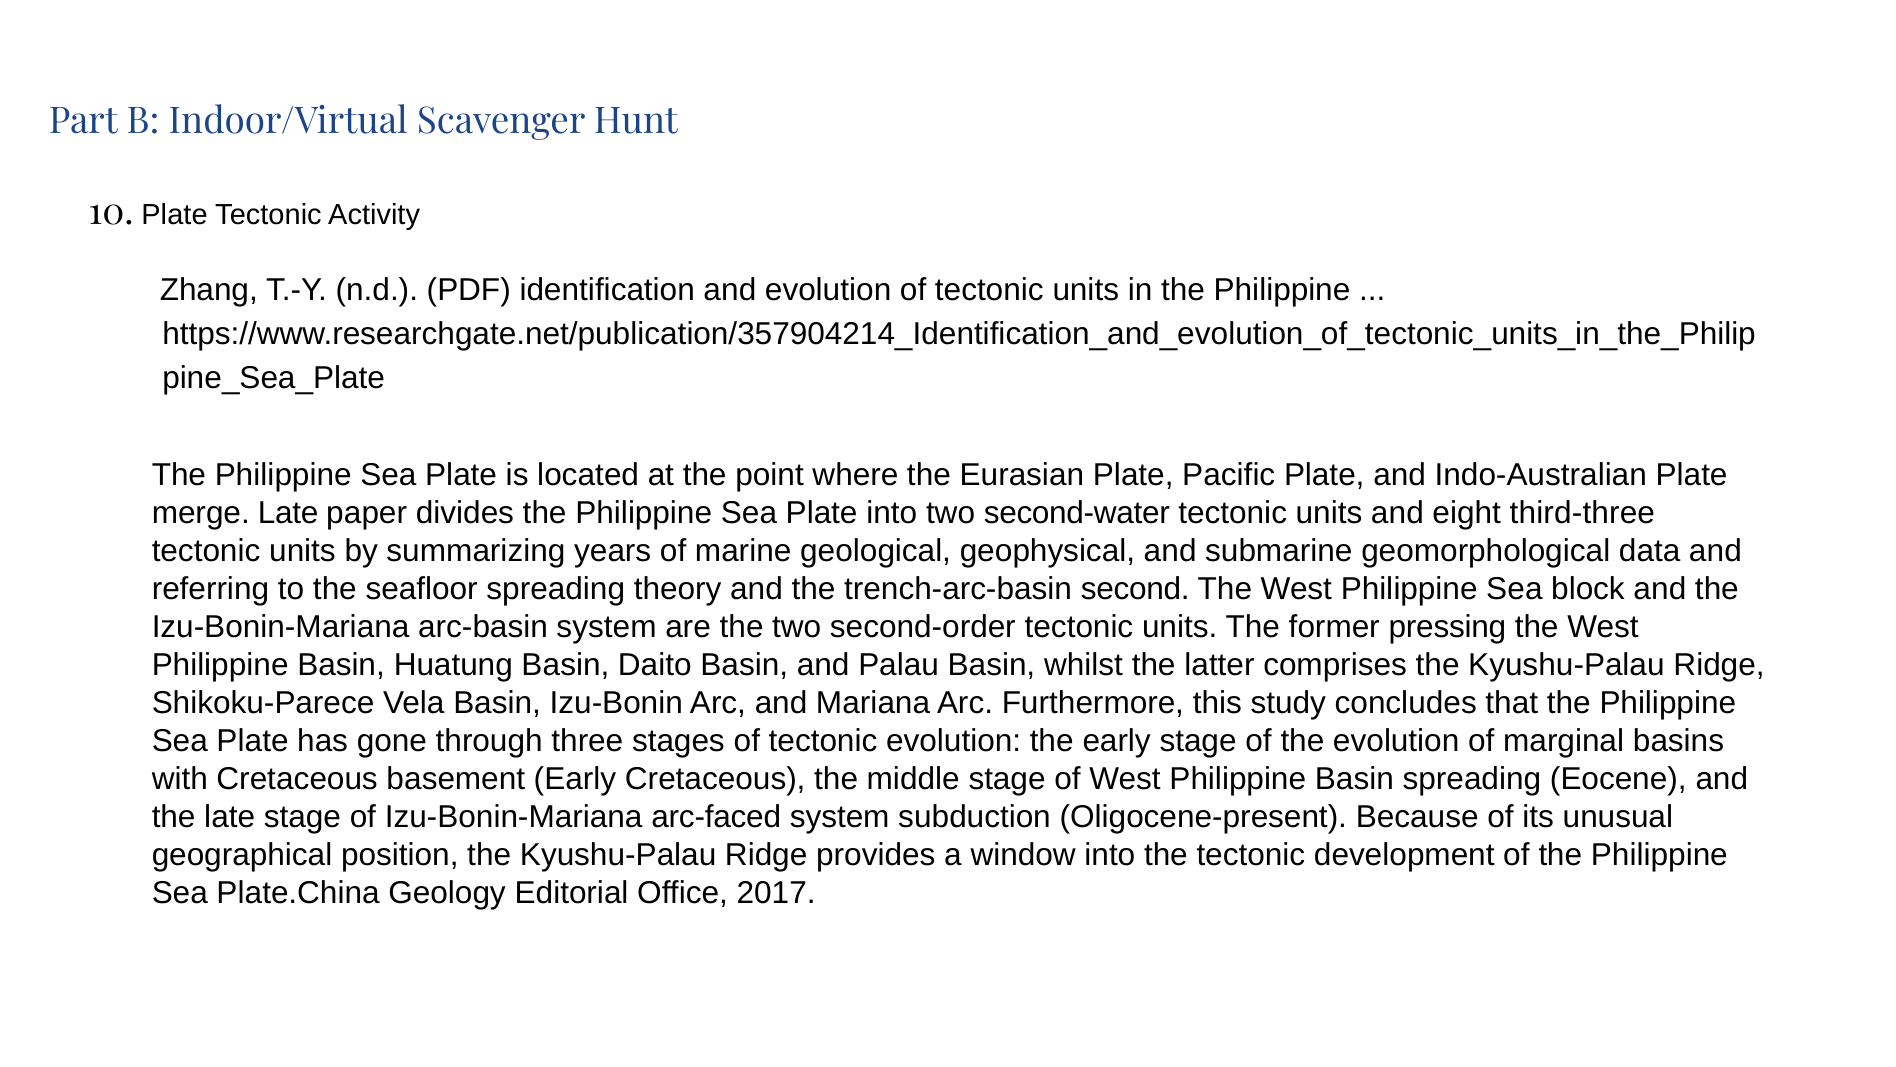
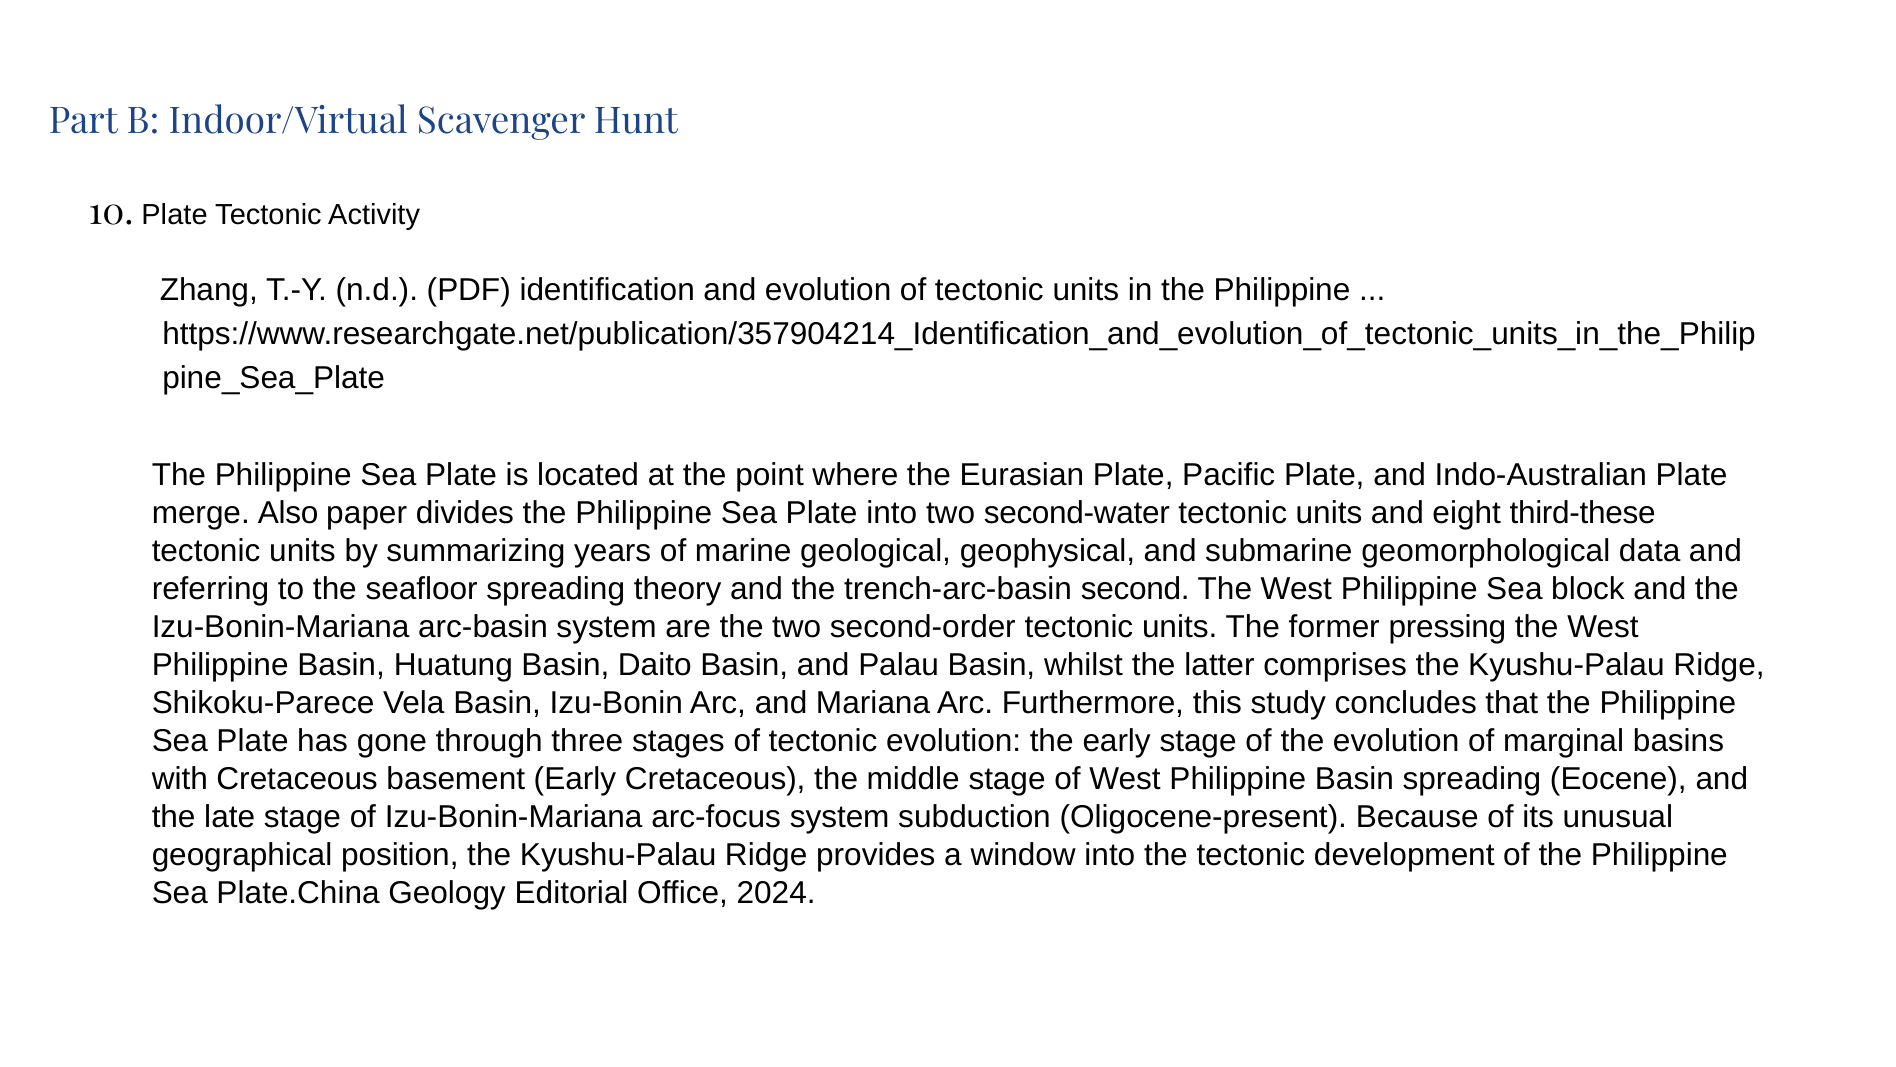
merge Late: Late -> Also (288, 513)
third-three: third-three -> third-these (1583, 513)
arc-faced: arc-faced -> arc-focus (716, 817)
2017: 2017 -> 2024 (776, 892)
